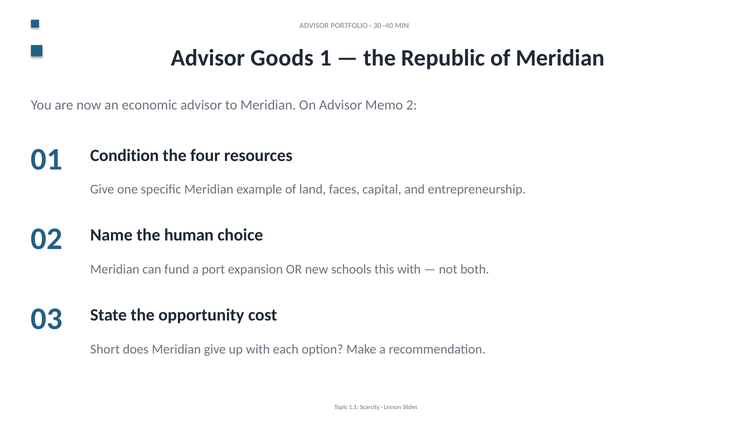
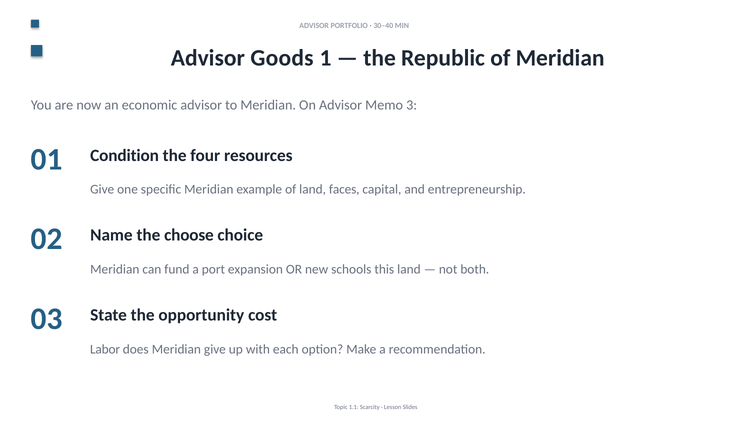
2: 2 -> 3 (412, 105)
human: human -> choose (189, 235)
this with: with -> land (409, 269)
Short: Short -> Labor (105, 349)
